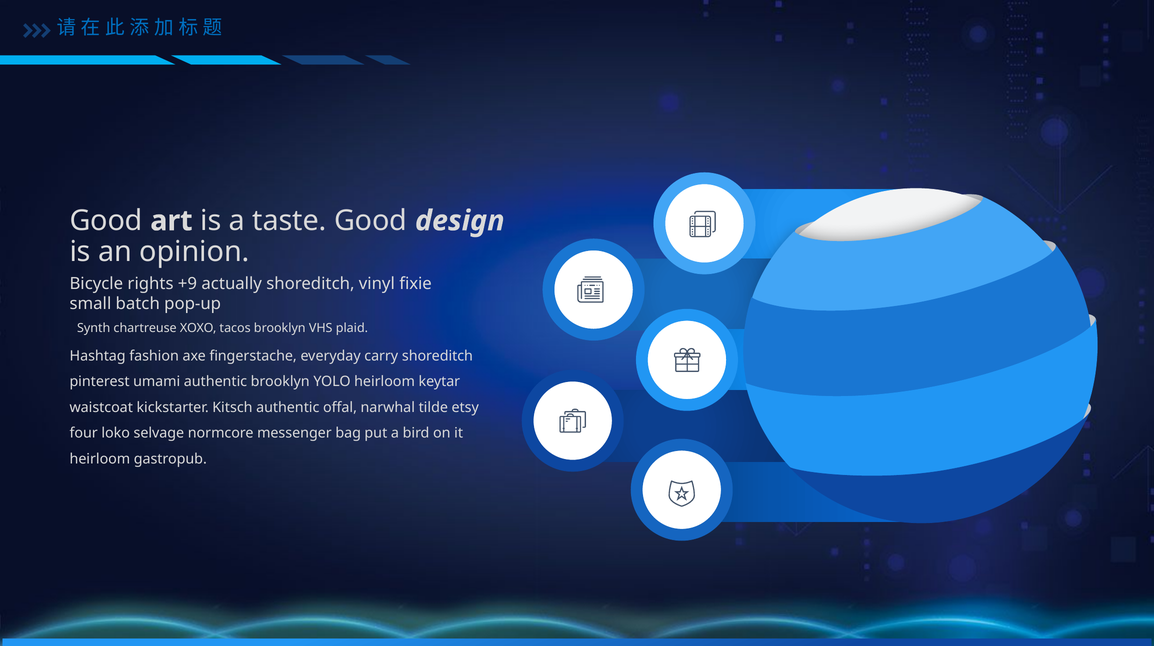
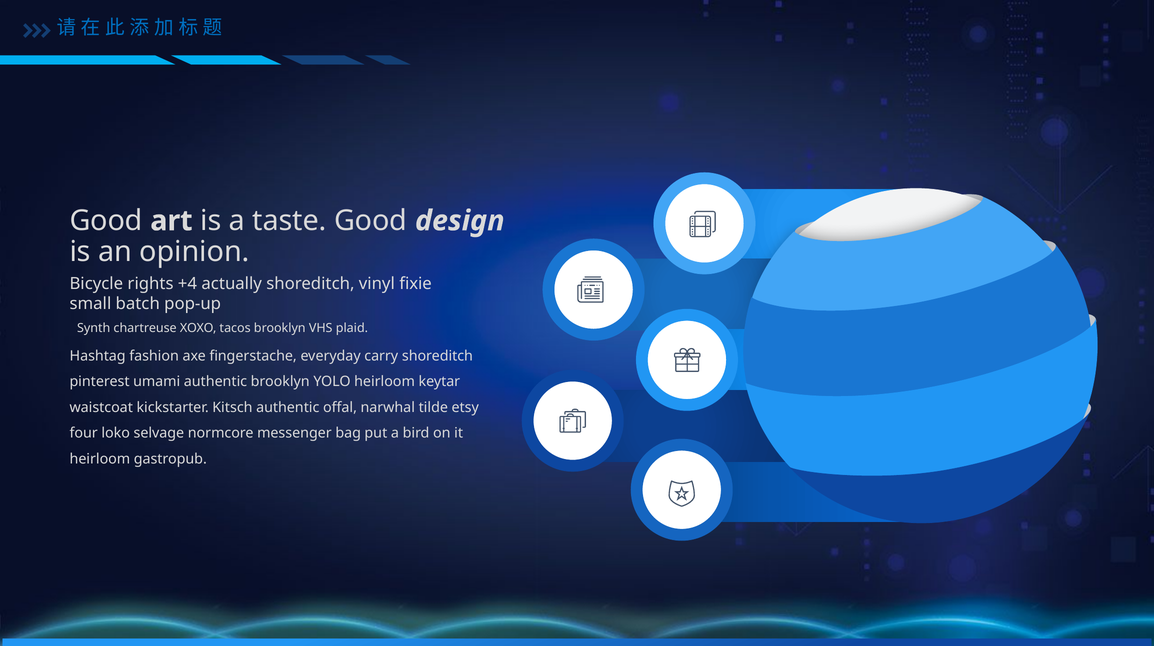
+9: +9 -> +4 (187, 284)
